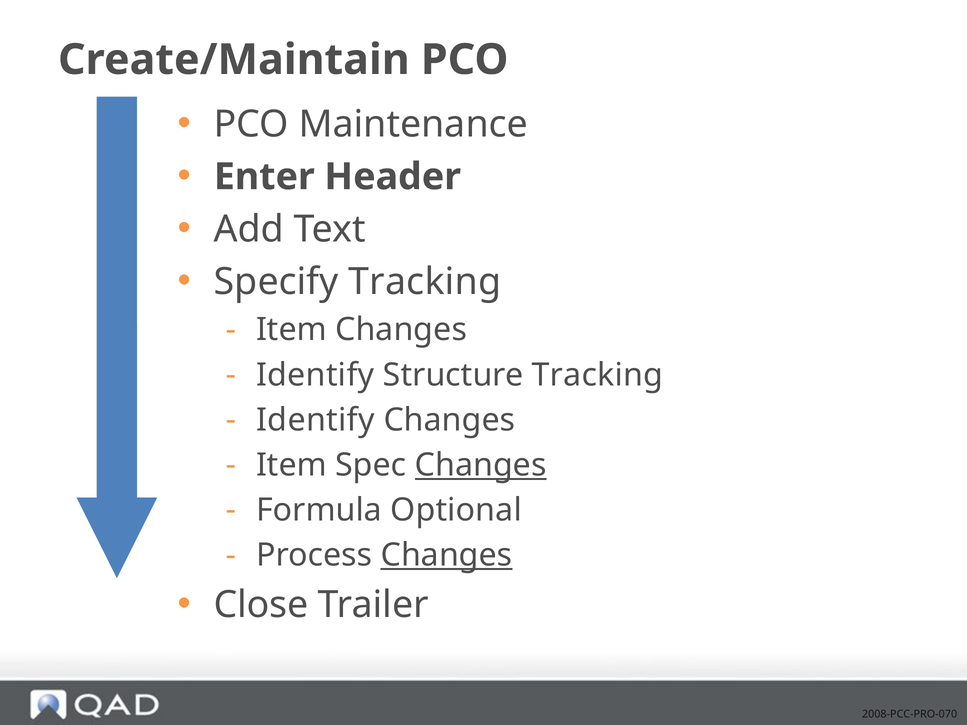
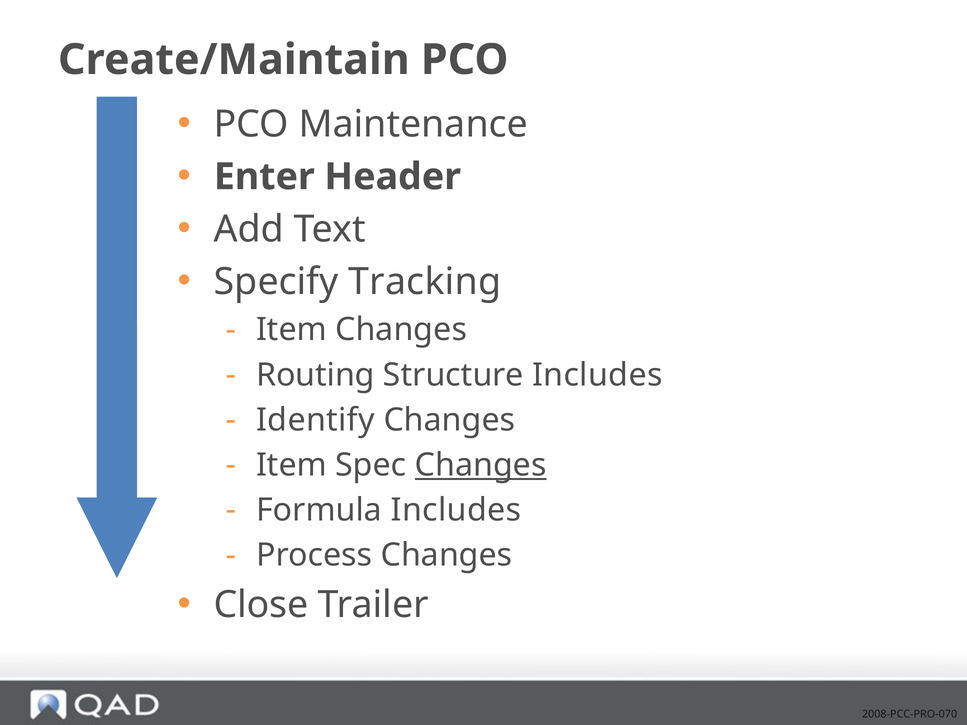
Identify: Identify -> Routing (315, 375)
Structure Tracking: Tracking -> Includes (597, 375)
Formula Optional: Optional -> Includes (456, 510)
Changes underline: present -> none (447, 556)
